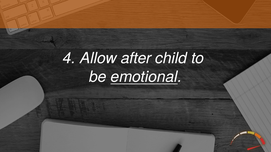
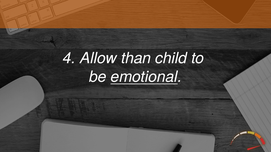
after: after -> than (136, 58)
